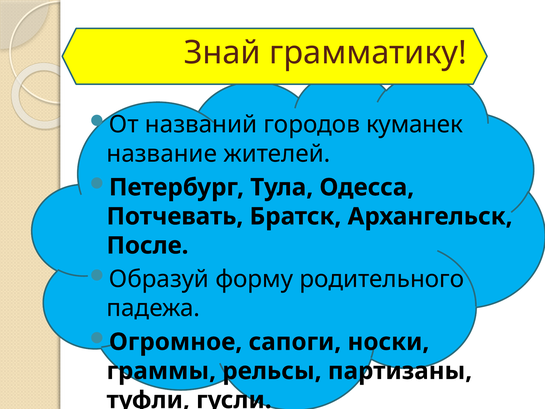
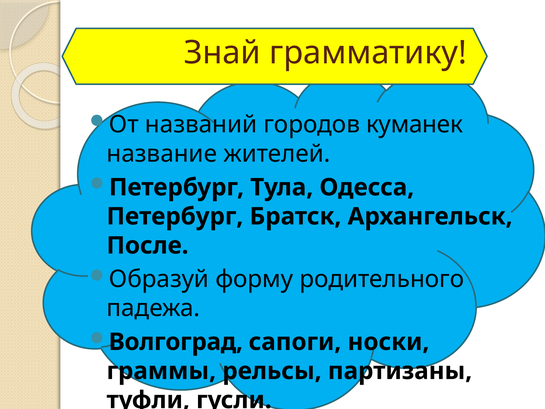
Потчевать: Потчевать -> Петербург (175, 216)
Огромное: Огромное -> Волгоград (176, 342)
